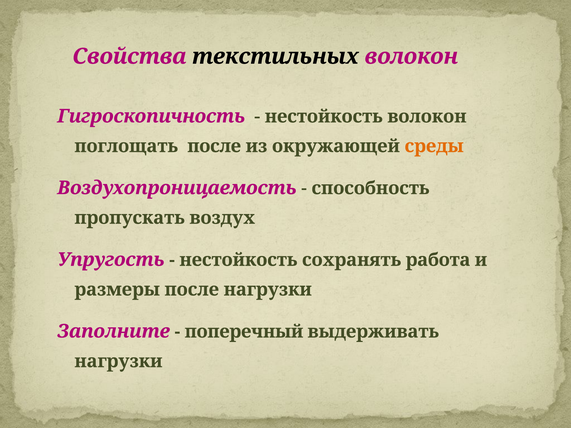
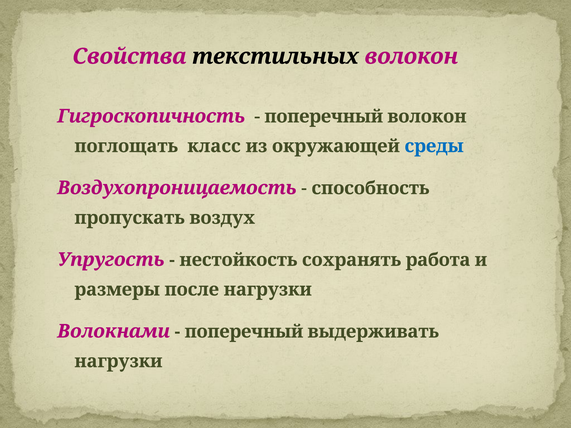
нестойкость: нестойкость -> поперечный (324, 117)
поглощать после: после -> класс (214, 146)
среды colour: orange -> blue (434, 146)
Заполните: Заполните -> Волокнами (114, 331)
